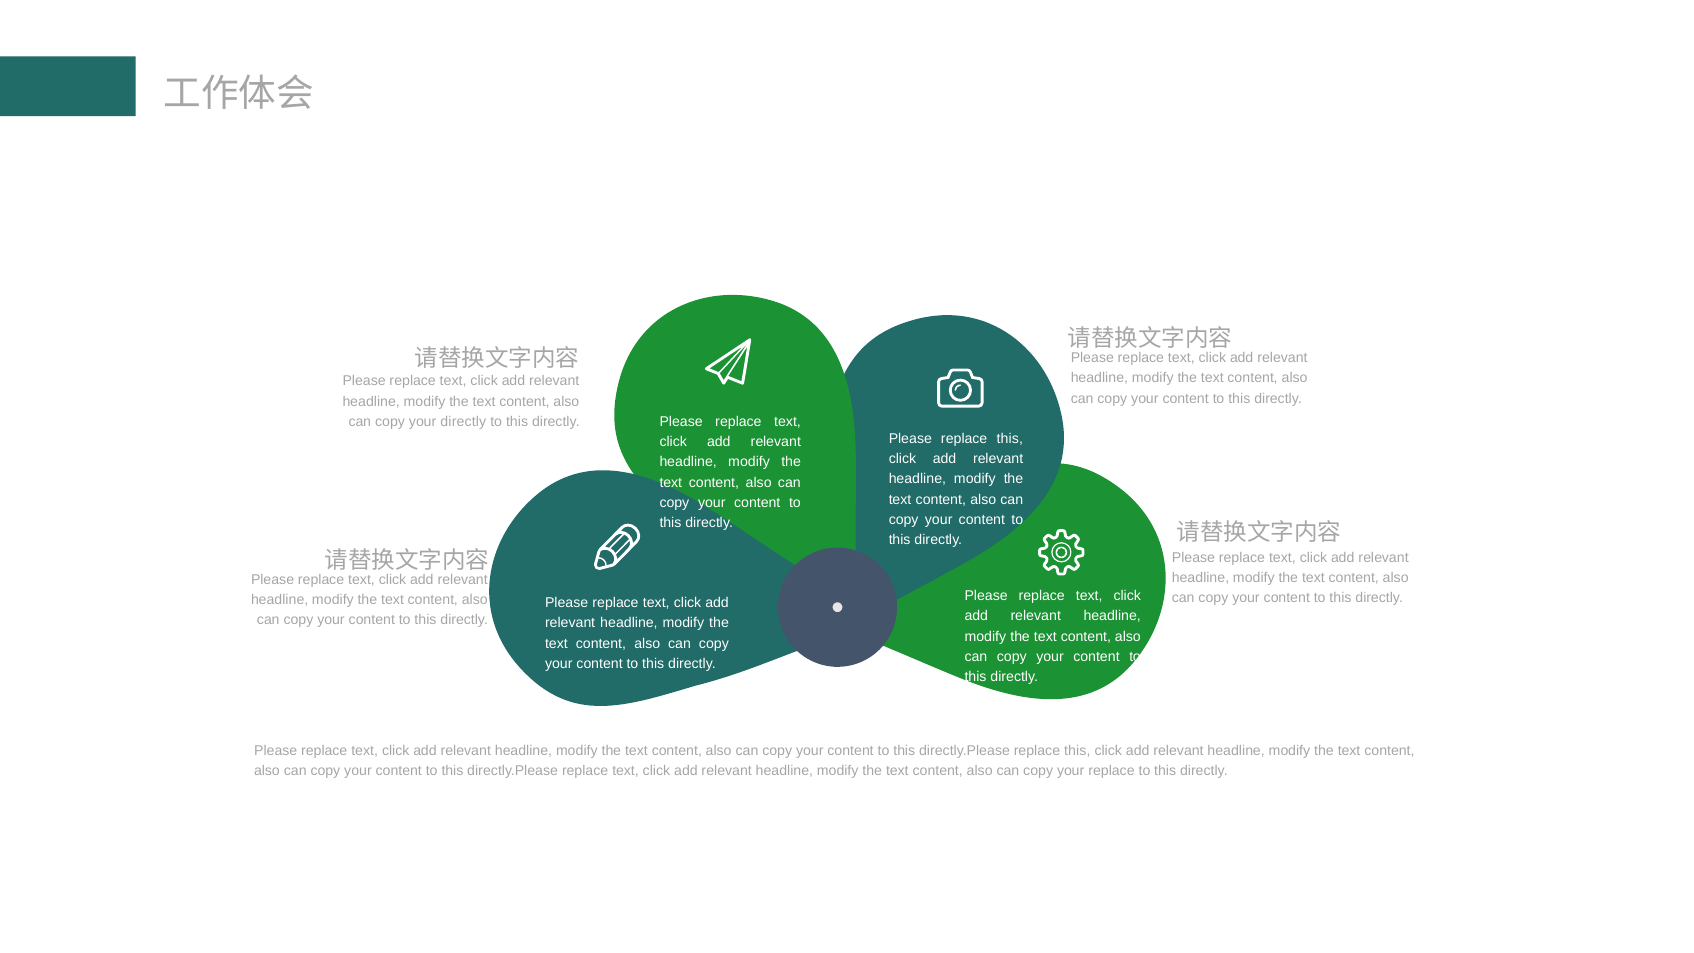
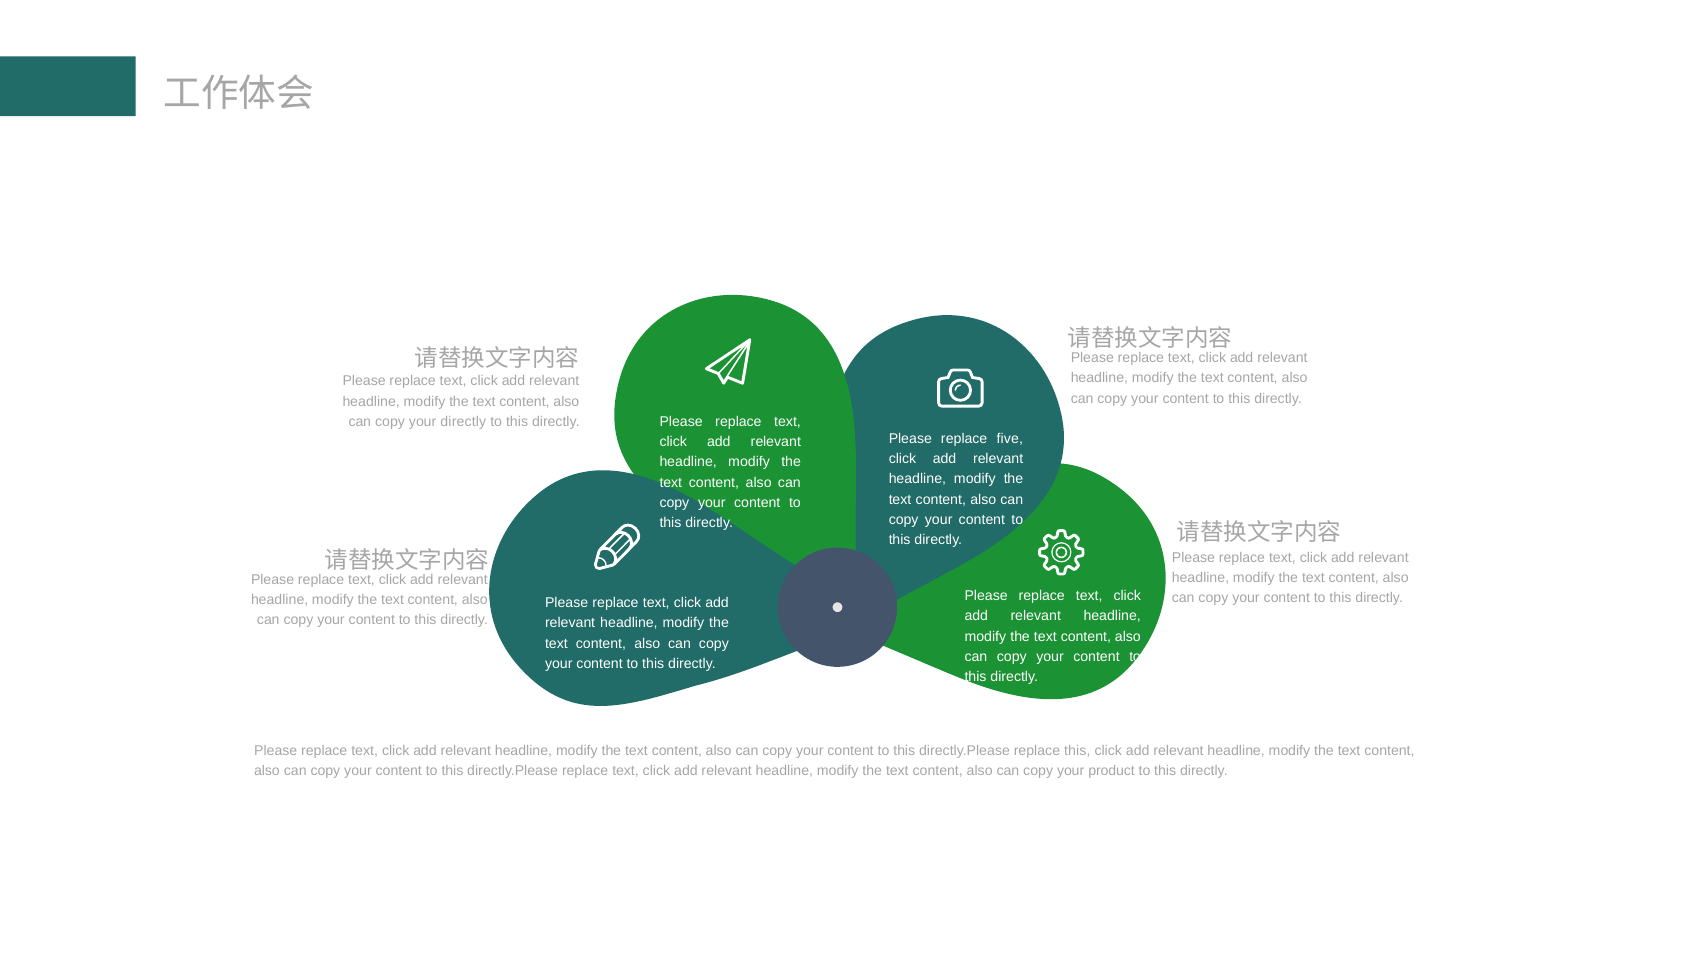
Please replace this: this -> five (1010, 439)
your replace: replace -> product (1112, 771)
